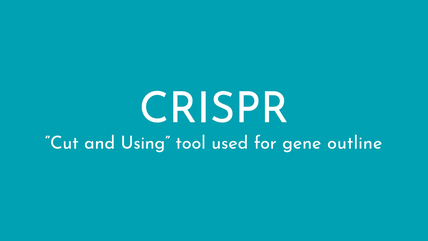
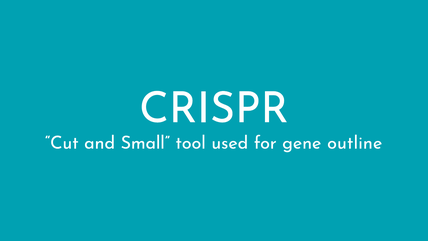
Using: Using -> Small (145, 143)
